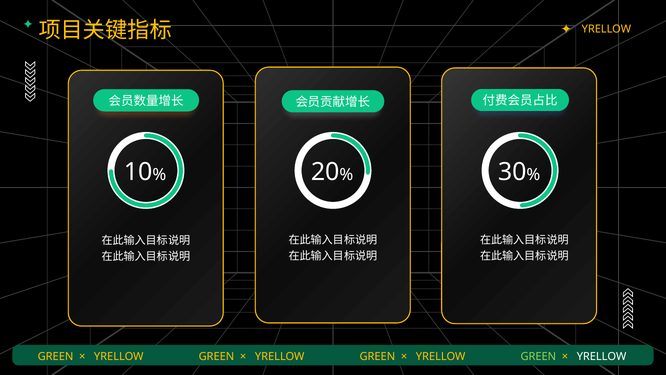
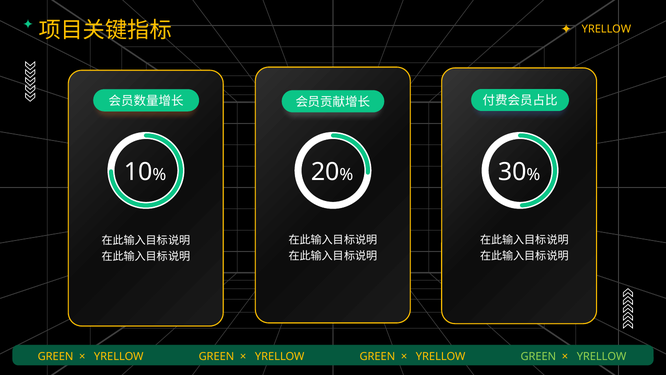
YRELLOW colour: white -> light green (602, 356)
